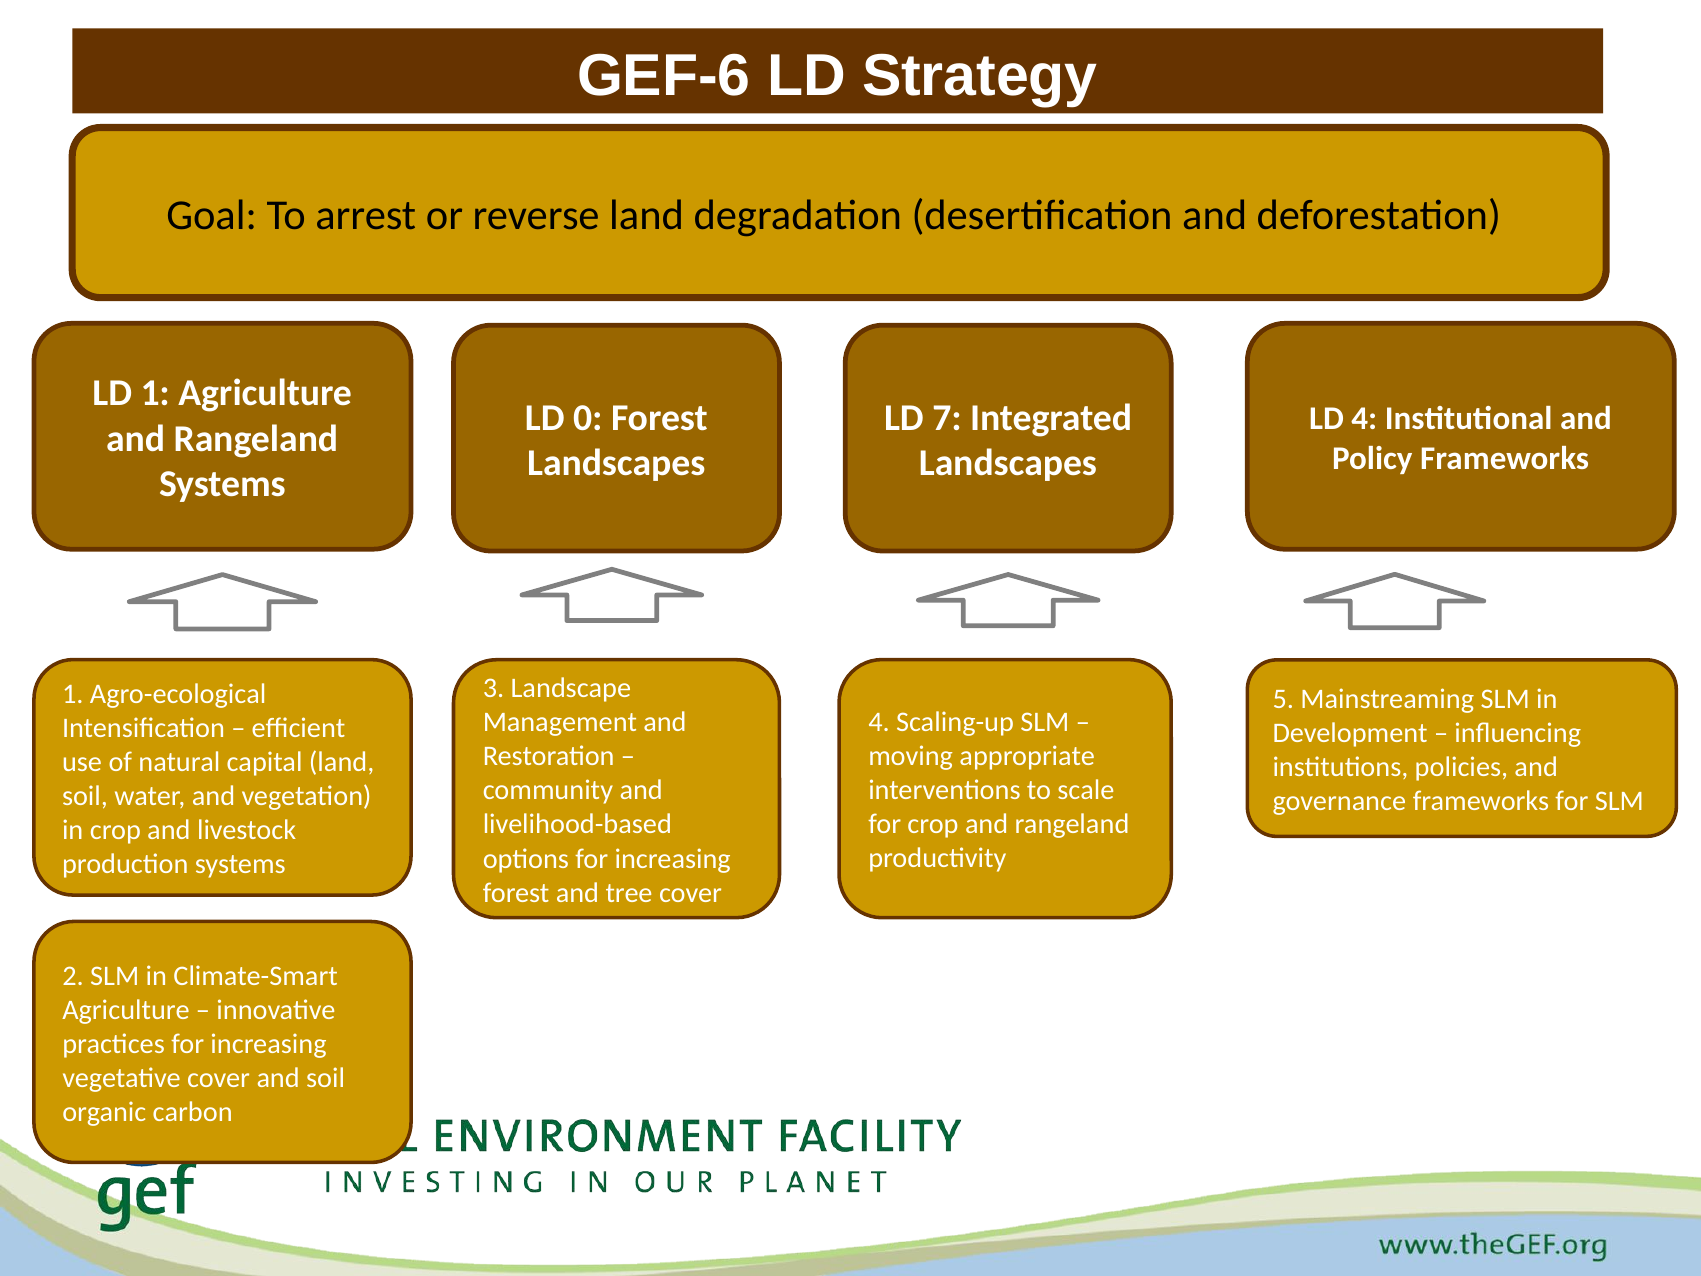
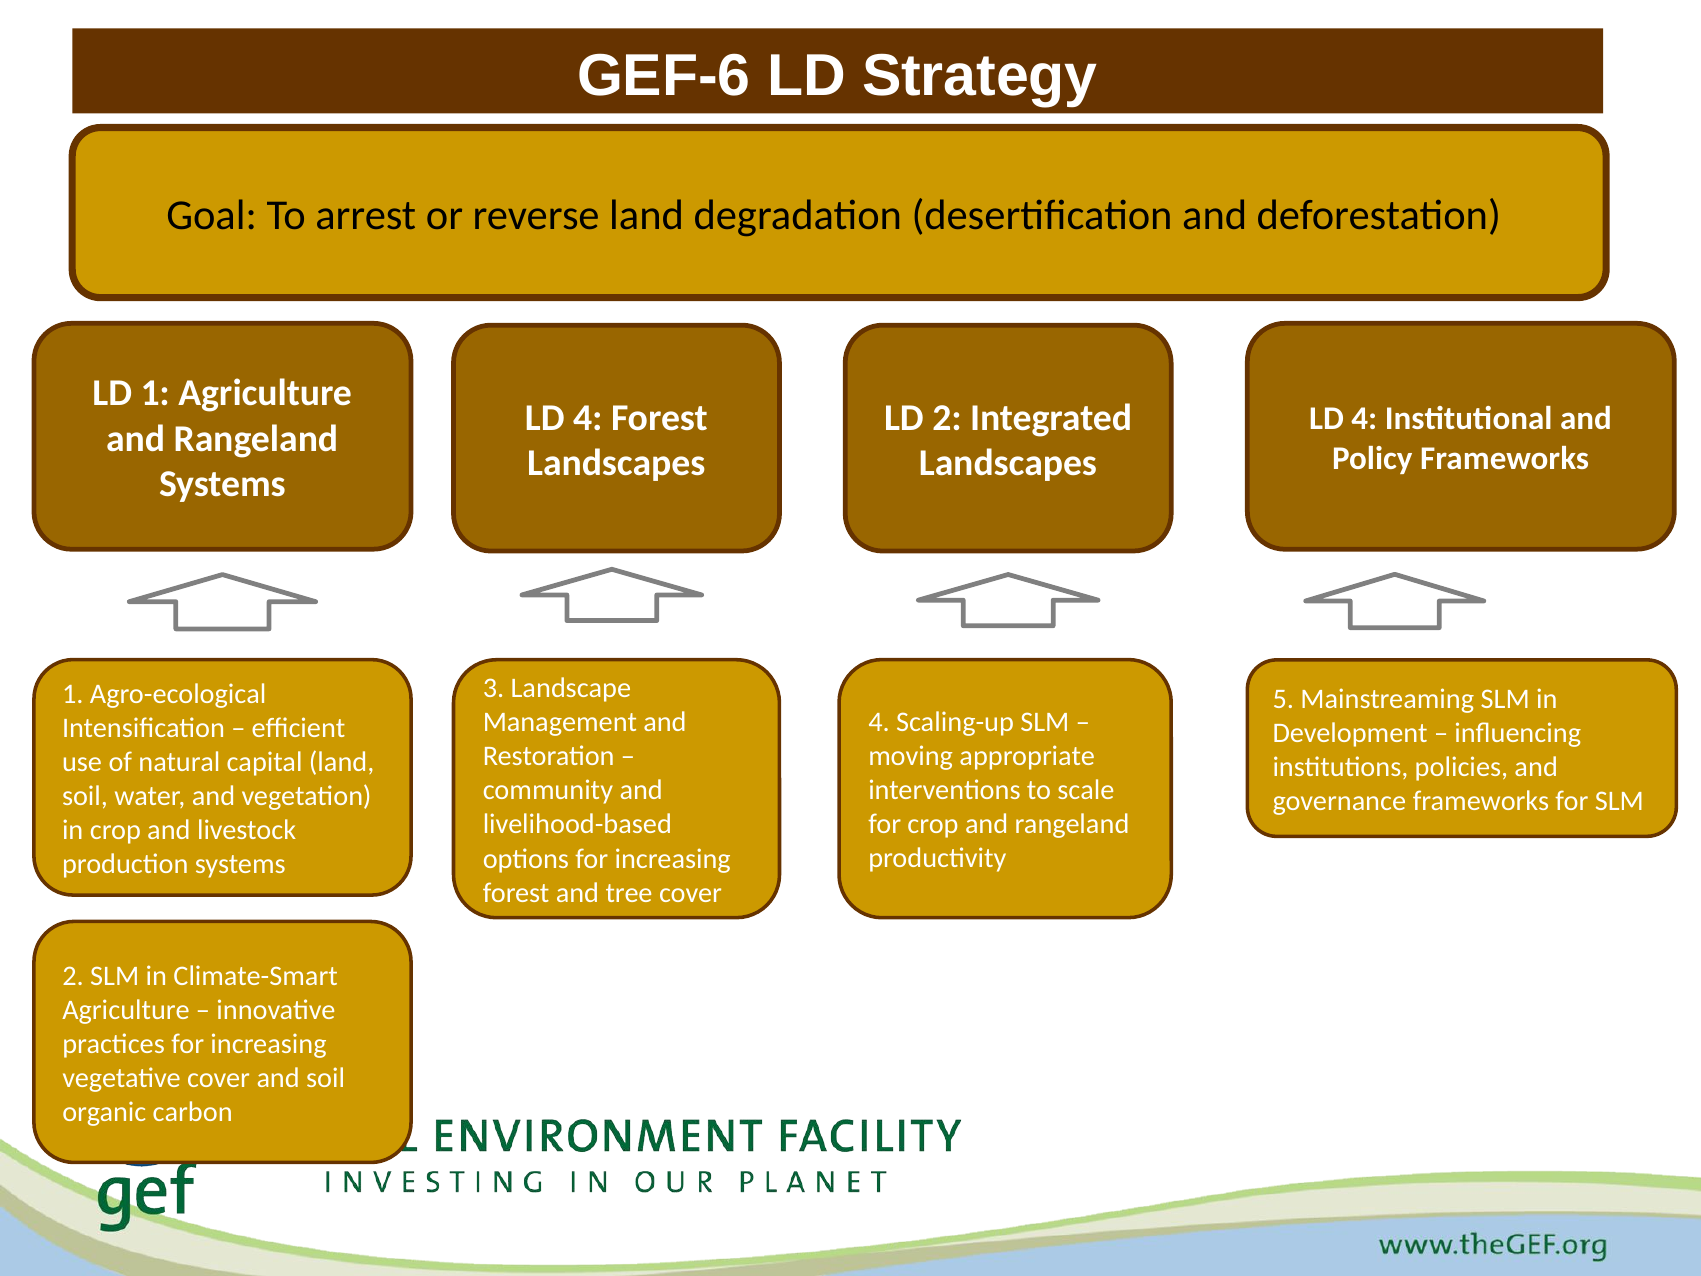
0: 0 -> 4 (588, 418)
LD 7: 7 -> 2 (947, 418)
